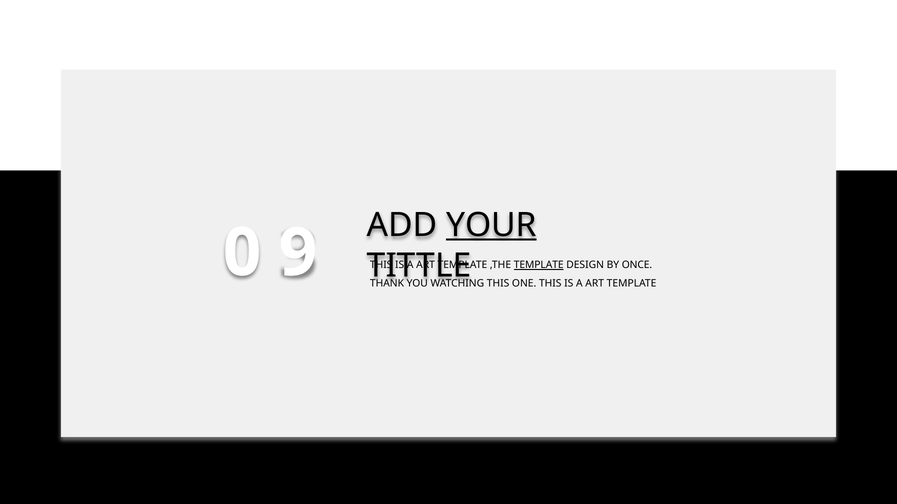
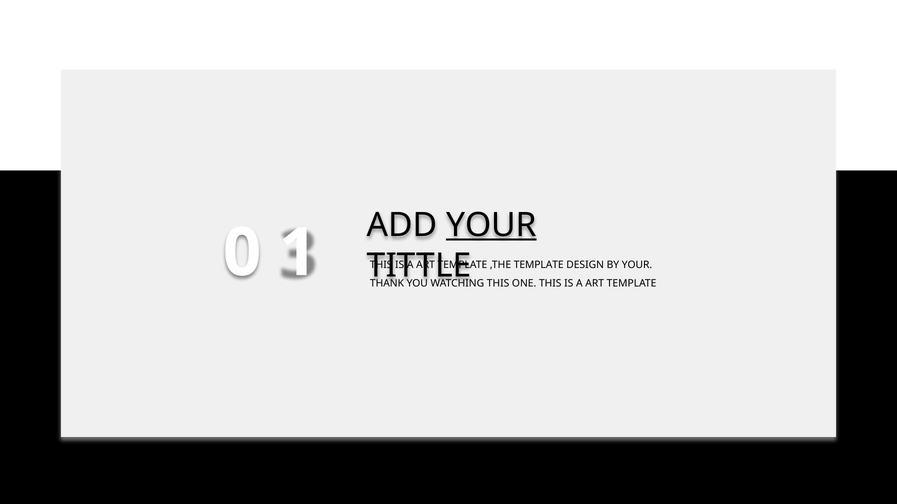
9: 9 -> 1 (298, 253)
TEMPLATE underline: present -> none (539, 265)
BY ONCE: ONCE -> YOUR (637, 265)
